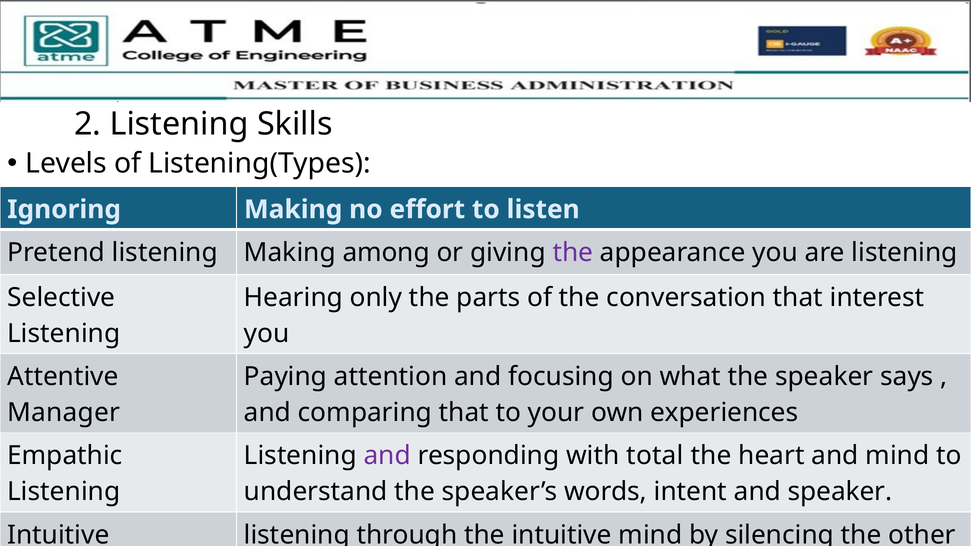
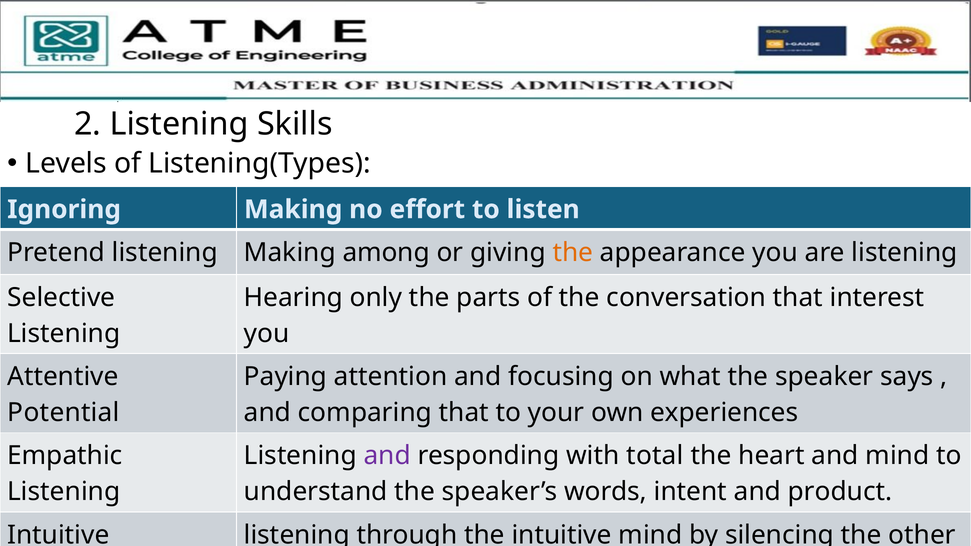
the colour: purple -> orange (573, 253)
Manager: Manager -> Potential (64, 413)
and speaker: speaker -> product (840, 492)
